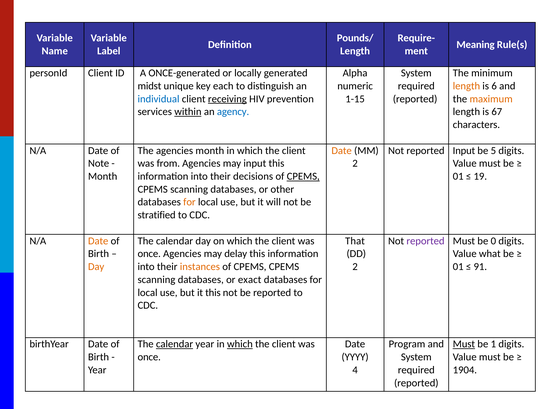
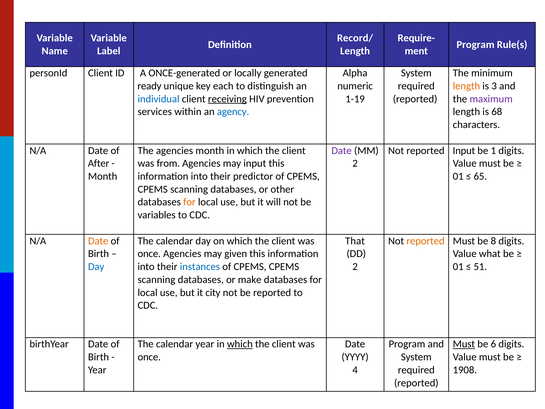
Pounds/: Pounds/ -> Record/ (355, 38)
Meaning: Meaning -> Program (475, 45)
midst: midst -> ready (149, 86)
6: 6 -> 3 (494, 86)
1-15: 1-15 -> 1-19 (355, 99)
maximum colour: orange -> purple (491, 99)
within underline: present -> none (188, 112)
67: 67 -> 68 (497, 112)
Date colour: orange -> purple (342, 150)
5: 5 -> 1 (493, 150)
Note: Note -> After (99, 163)
decisions: decisions -> predictor (253, 176)
CPEMS underline: present -> none (303, 176)
19: 19 -> 65 (480, 176)
stratified: stratified -> variables (157, 215)
reported colour: purple -> orange (426, 241)
0: 0 -> 8 (493, 241)
delay: delay -> given (236, 254)
Day colour: orange -> blue (96, 267)
instances colour: orange -> blue (200, 267)
91: 91 -> 51 (480, 267)
exact: exact -> make (250, 279)
it this: this -> city (213, 292)
calendar underline: present -> none (175, 344)
1: 1 -> 6 (493, 344)
1904: 1904 -> 1908 (465, 370)
